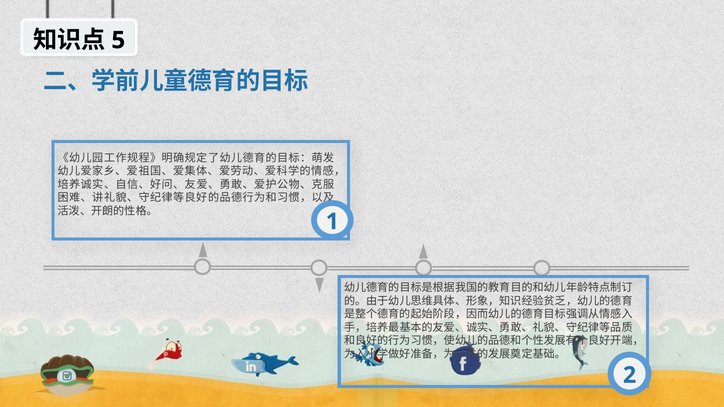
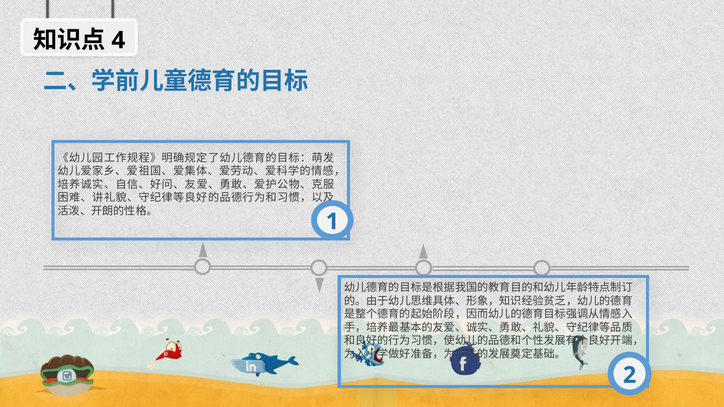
5: 5 -> 4 (118, 40)
